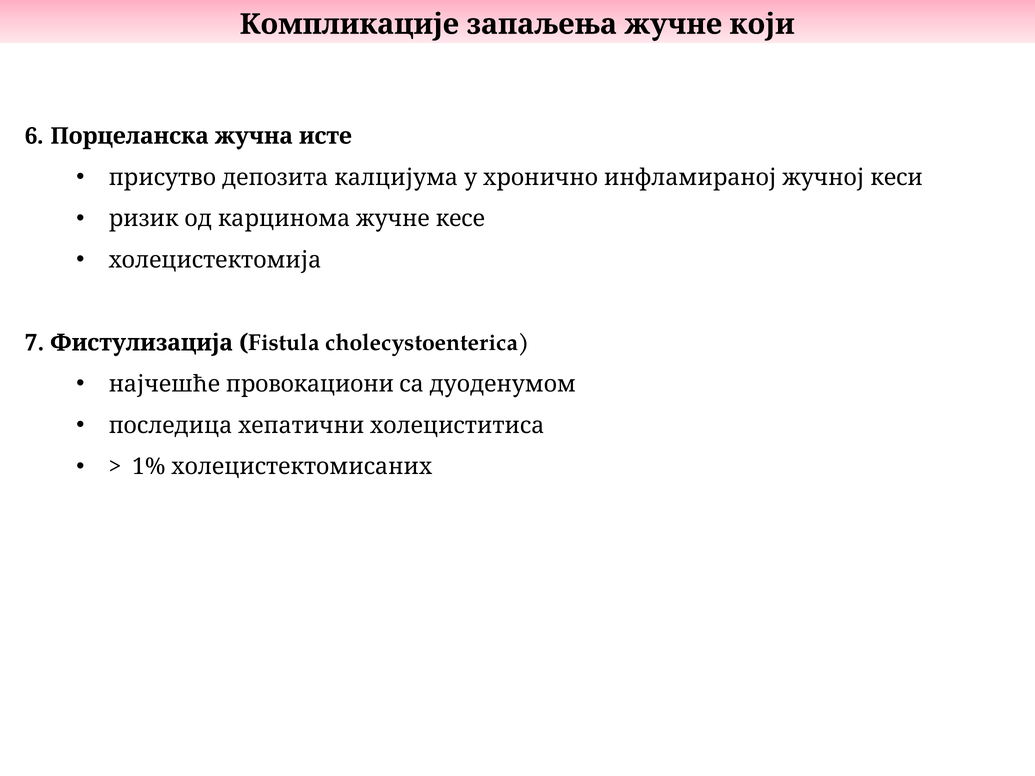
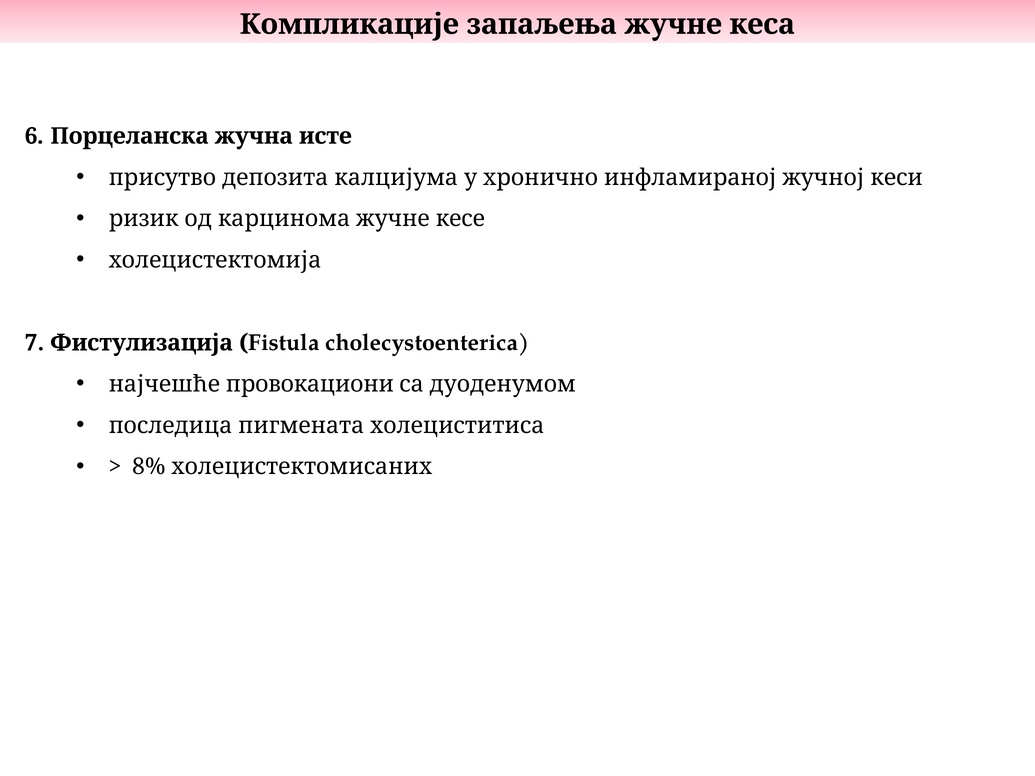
који: који -> кеса (762, 24)
хепатични: хепатични -> пигмената (301, 426)
1%: 1% -> 8% (149, 467)
